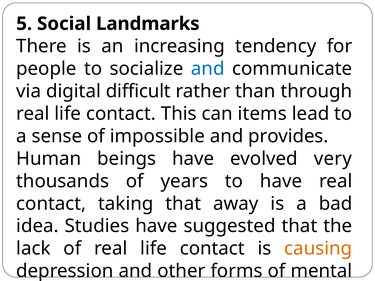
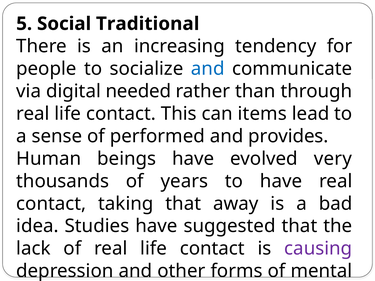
Landmarks: Landmarks -> Traditional (148, 24)
difficult: difficult -> needed (138, 91)
impossible: impossible -> performed (157, 136)
causing colour: orange -> purple (318, 249)
